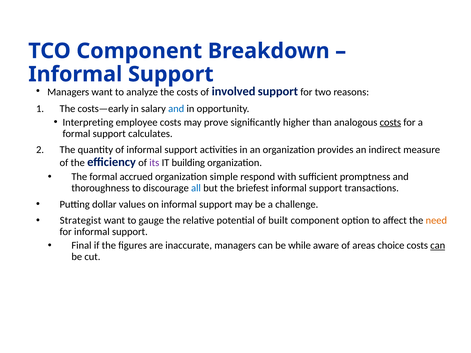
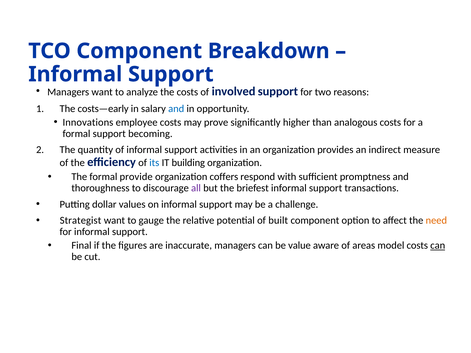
Interpreting: Interpreting -> Innovations (88, 122)
costs underline: present -> none (390, 122)
calculates: calculates -> becoming (150, 134)
its colour: purple -> blue (154, 163)
accrued: accrued -> provide (136, 177)
simple: simple -> coffers (224, 177)
all colour: blue -> purple (196, 188)
while: while -> value (299, 246)
choice: choice -> model (391, 246)
